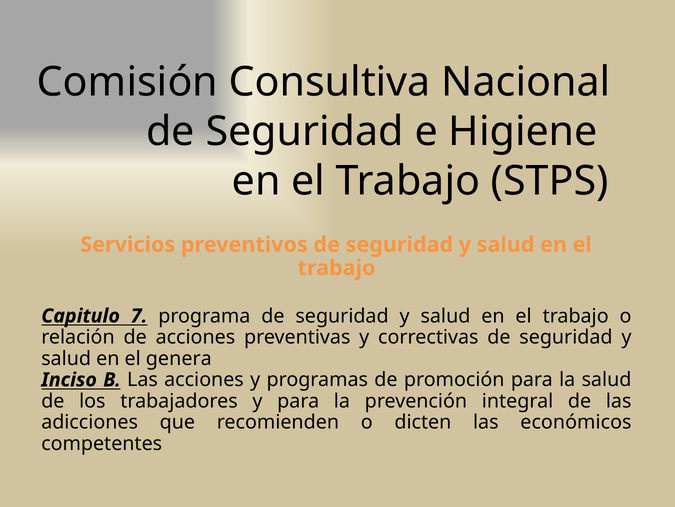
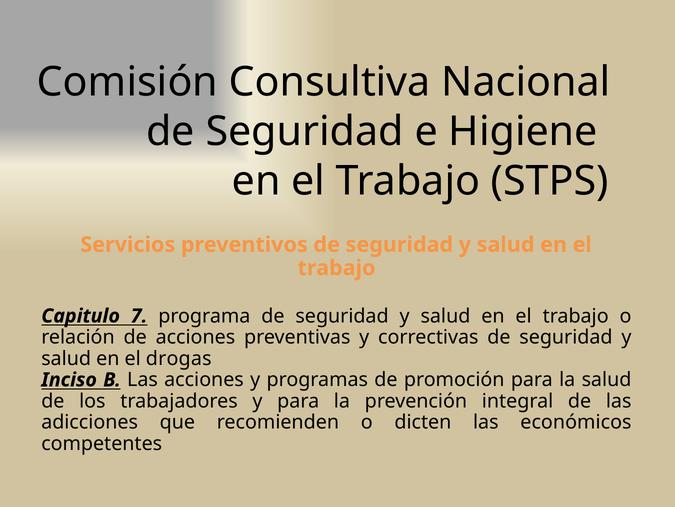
genera: genera -> drogas (179, 358)
